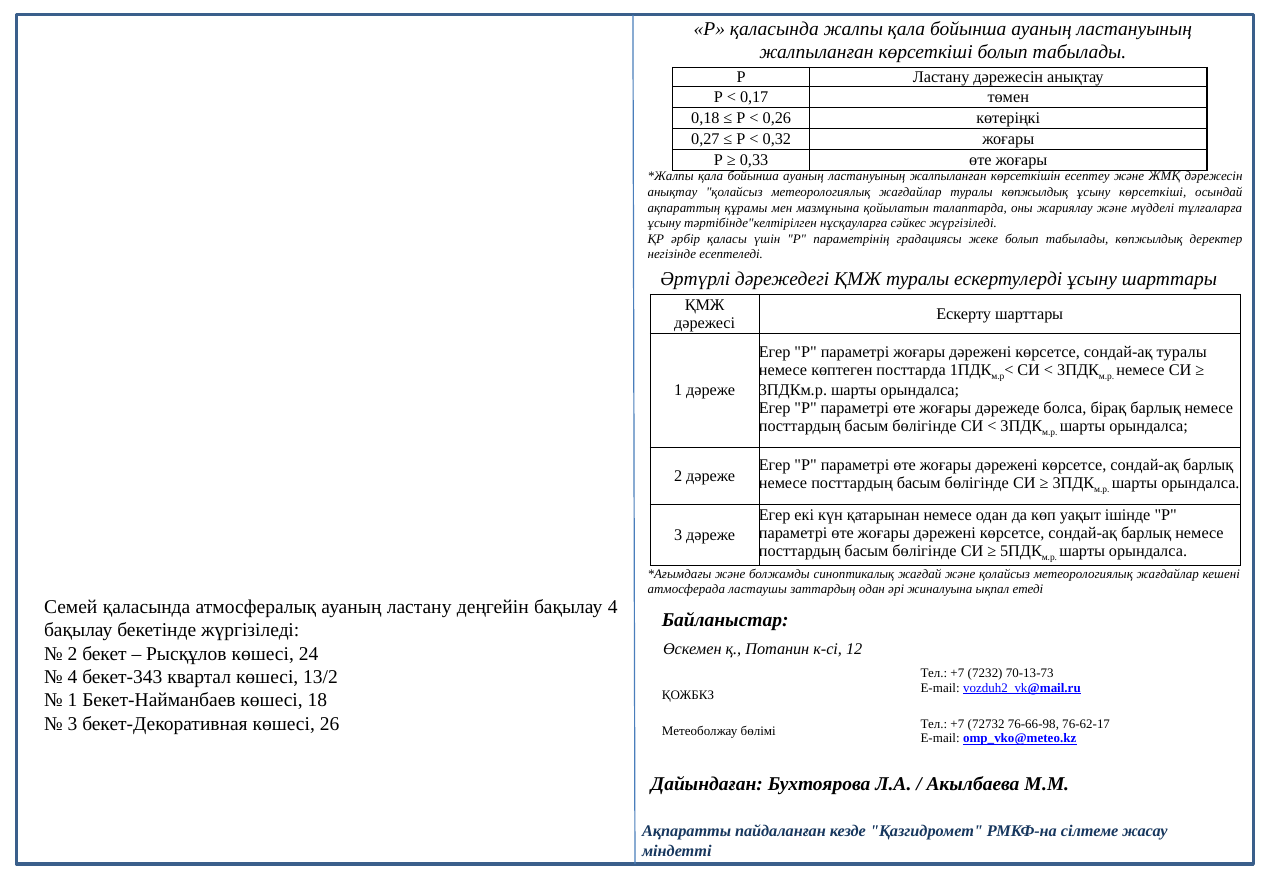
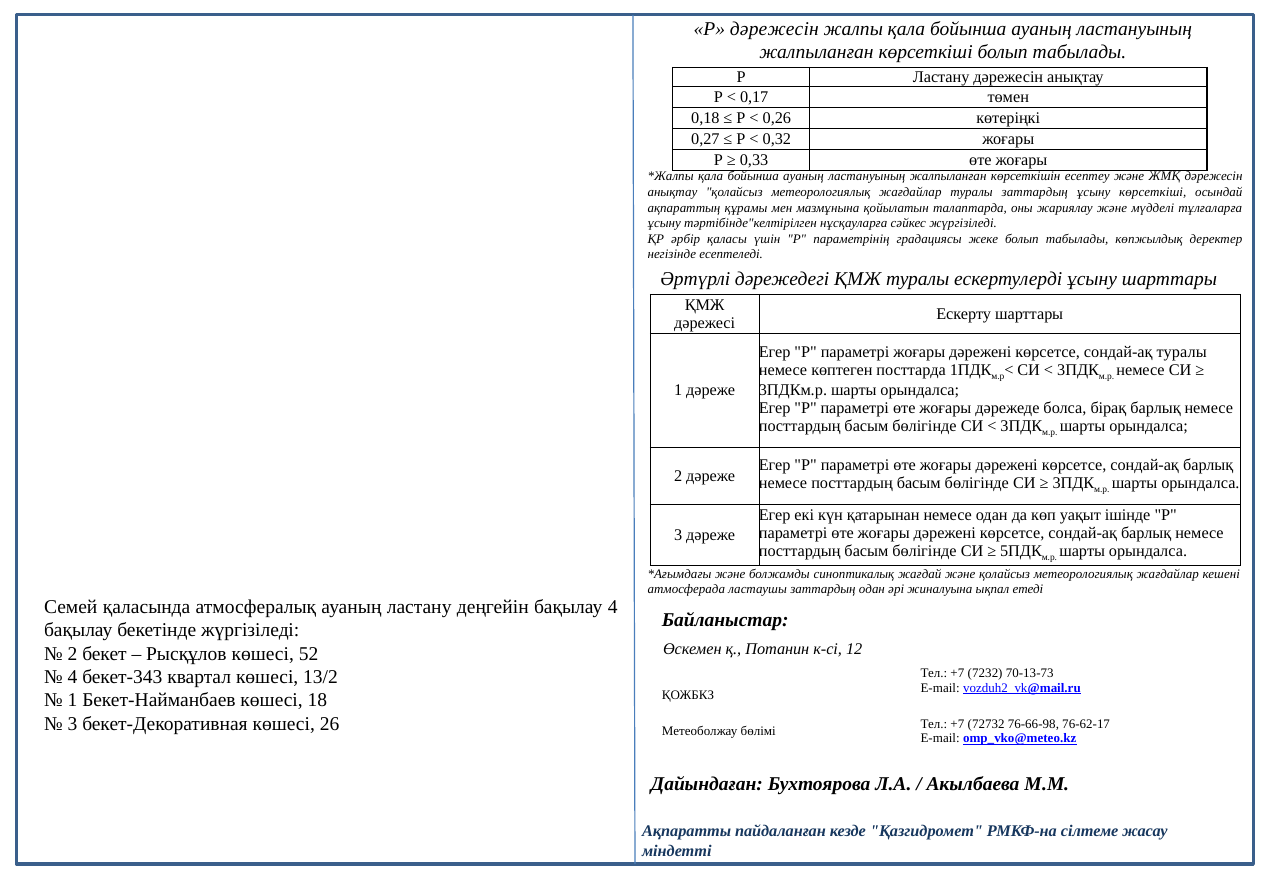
Р қаласында: қаласында -> дәрежесін (774, 29)
туралы көпжылдық: көпжылдық -> заттардың (1035, 192)
24: 24 -> 52 (309, 654)
